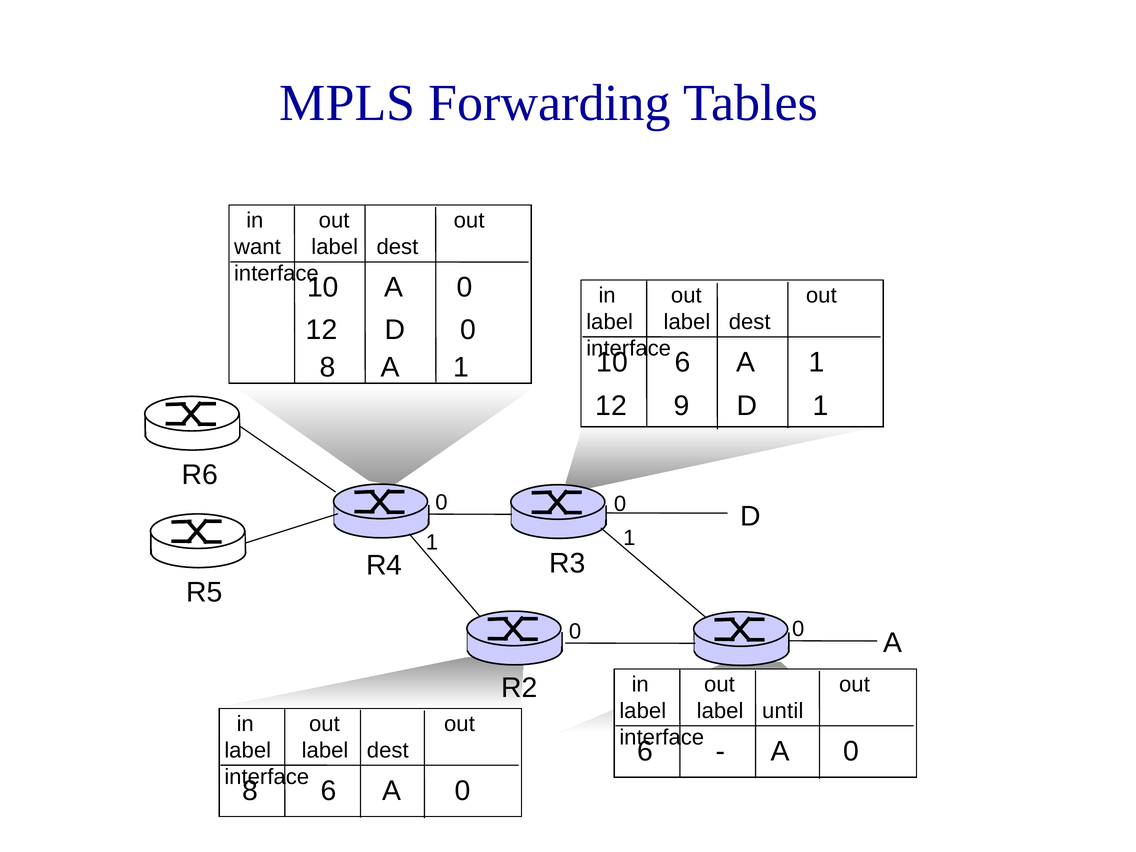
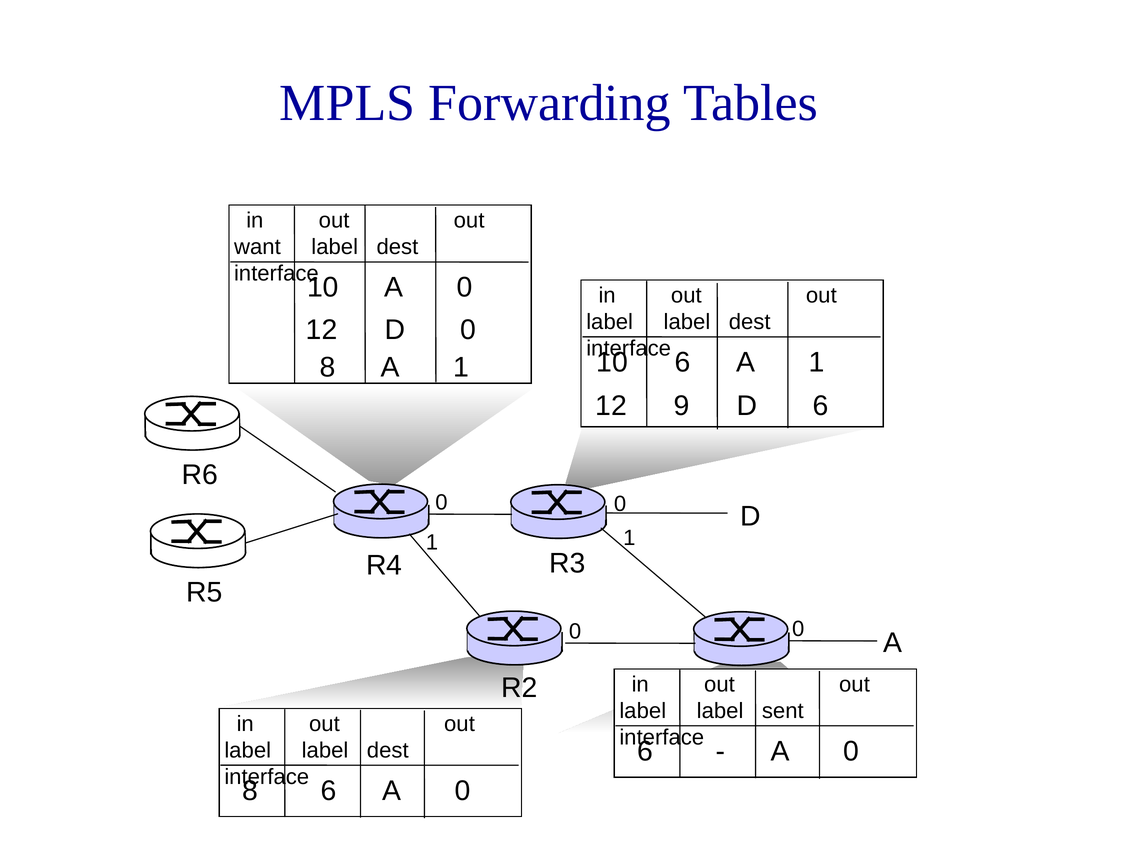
D 1: 1 -> 6 (820, 406)
until: until -> sent (783, 711)
